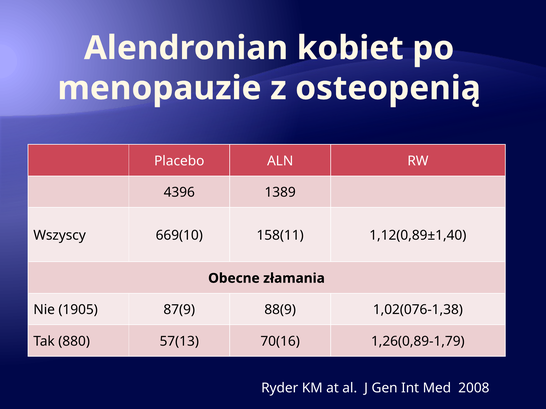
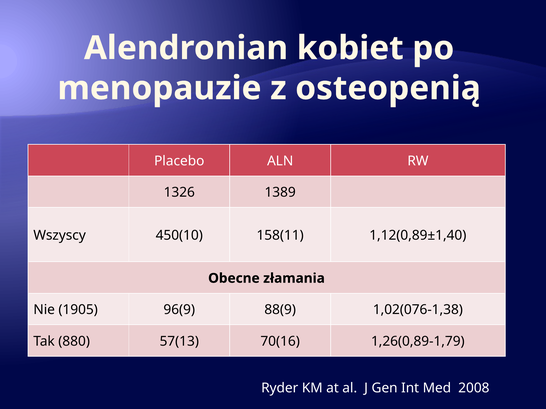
4396: 4396 -> 1326 (179, 193)
669(10: 669(10 -> 450(10 (179, 236)
87(9: 87(9 -> 96(9 (179, 310)
